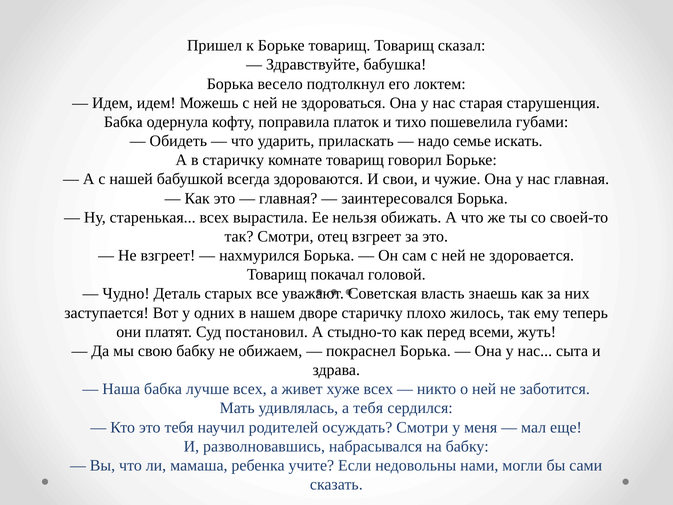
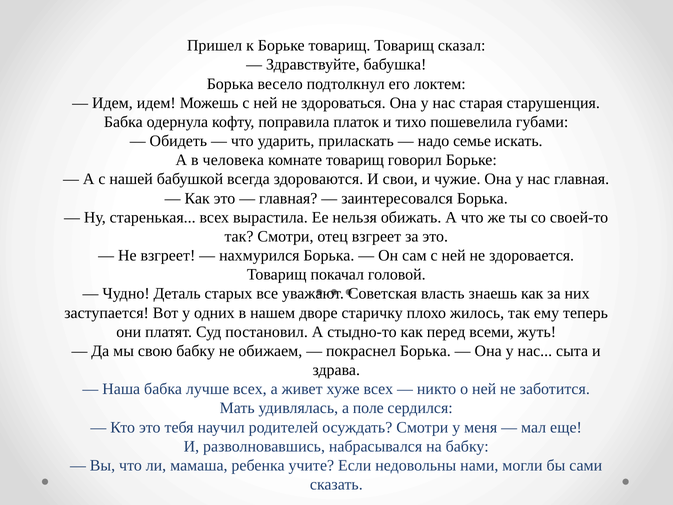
в старичку: старичку -> человека (233, 160)
а тебя: тебя -> поле (368, 408)
